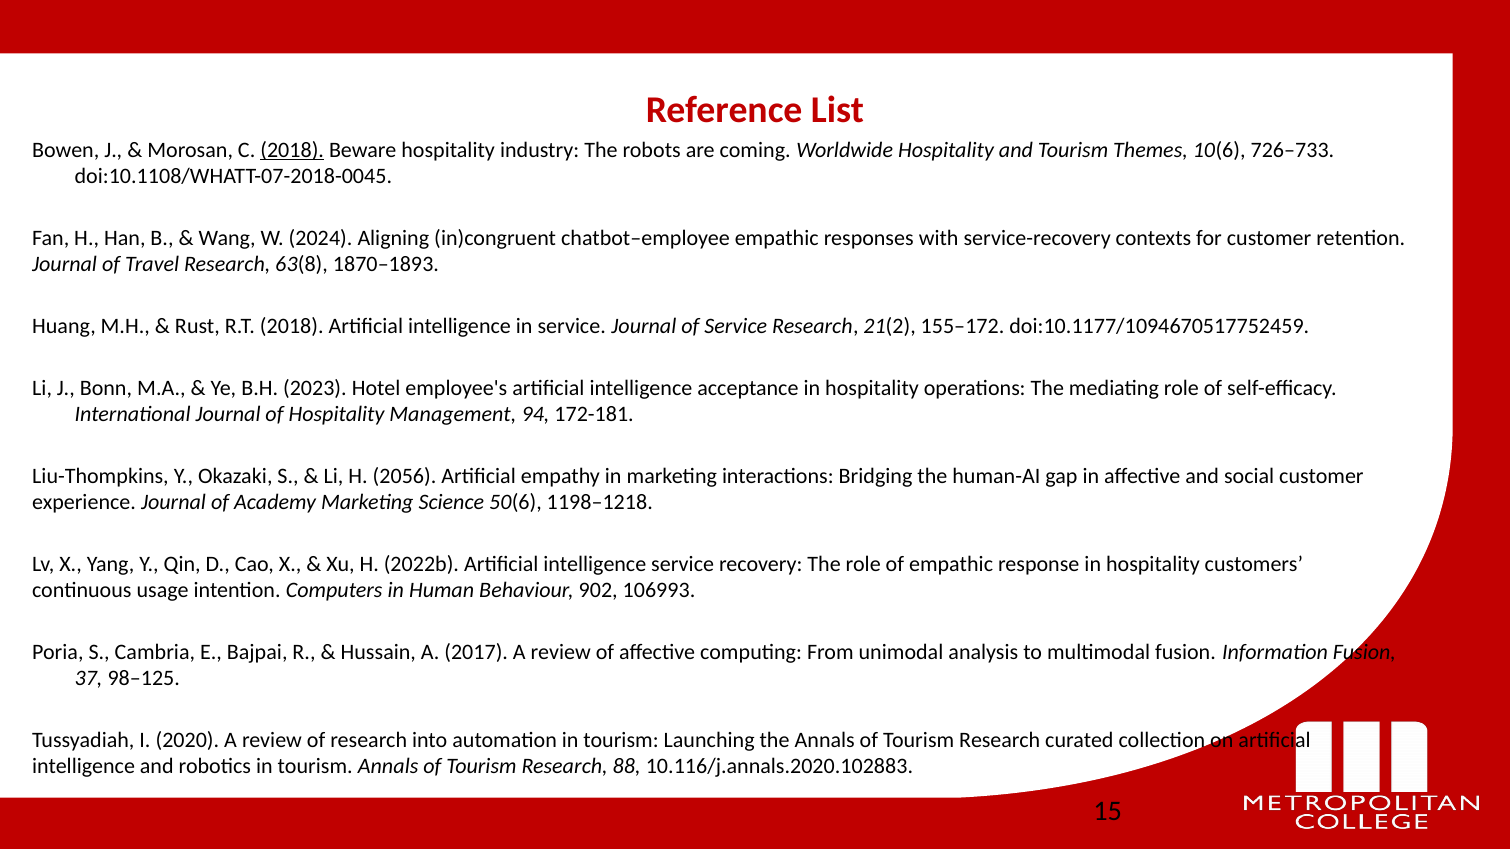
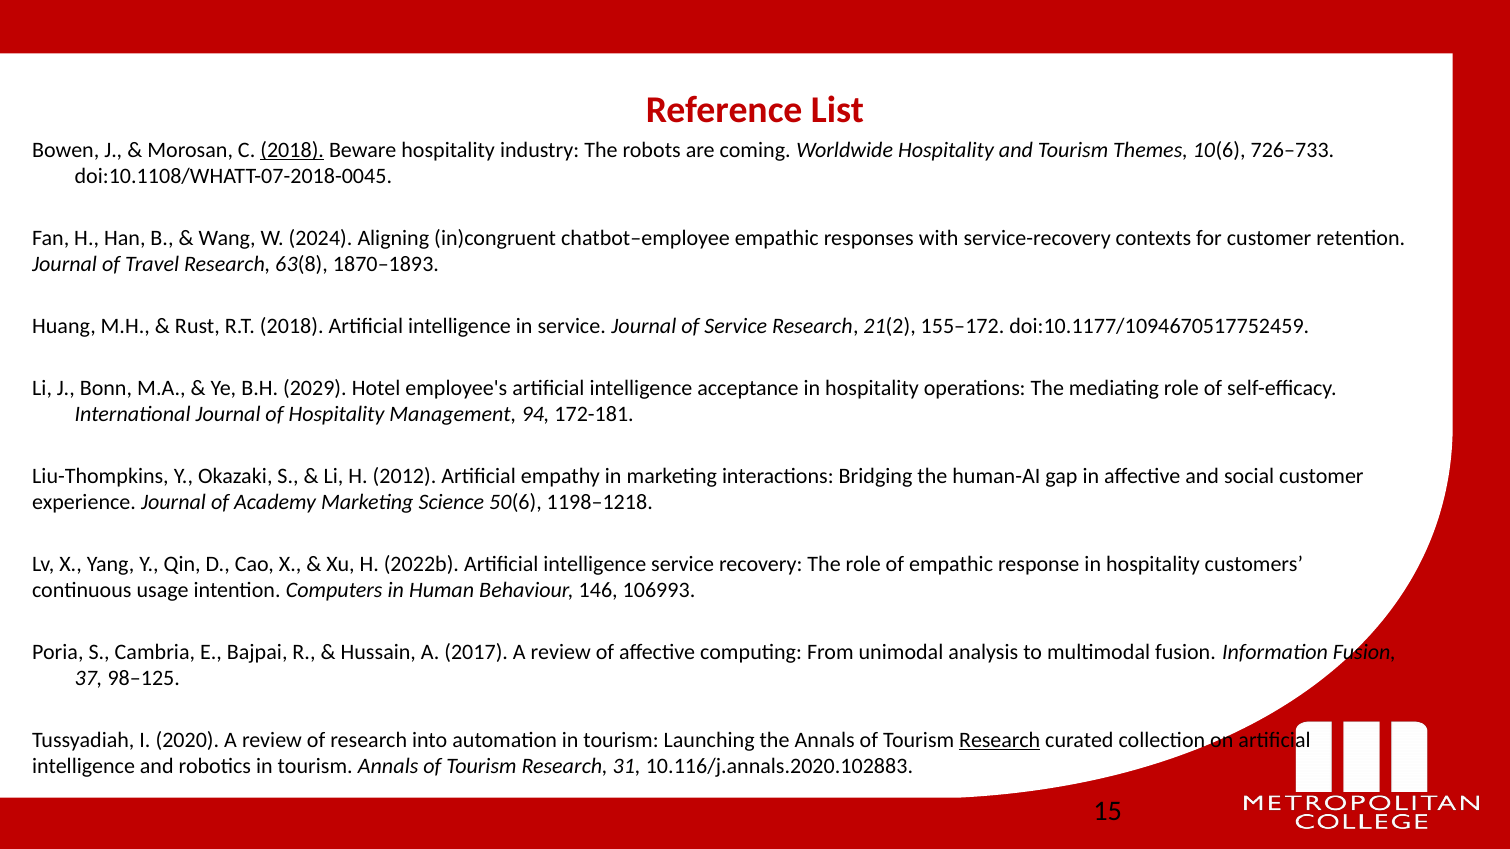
2023: 2023 -> 2029 (315, 388)
2056: 2056 -> 2012 (405, 476)
902: 902 -> 146 (598, 591)
Research underline: none -> present (1000, 741)
88: 88 -> 31 (627, 767)
